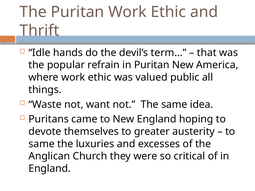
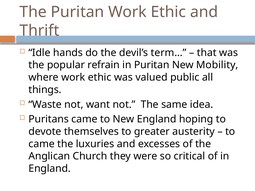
America: America -> Mobility (217, 65)
same: same -> came (42, 144)
